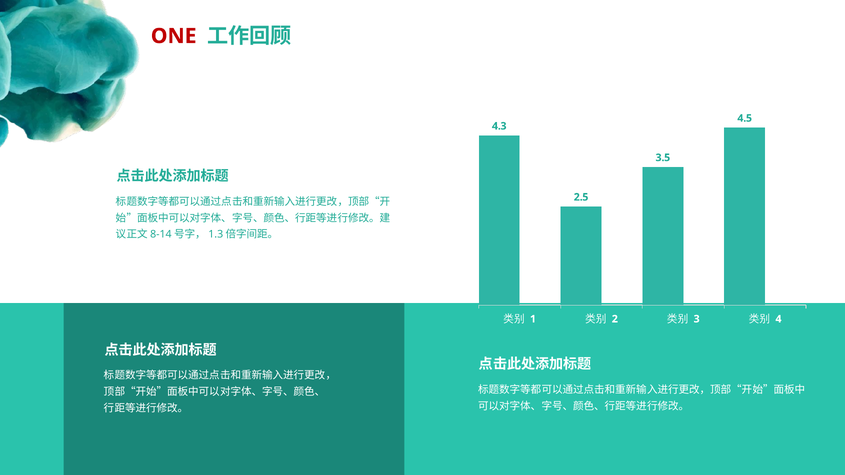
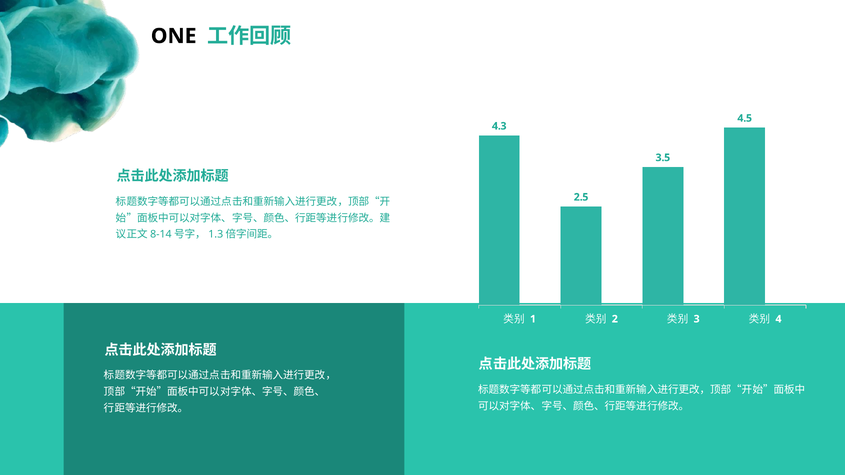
ONE colour: red -> black (174, 36)
